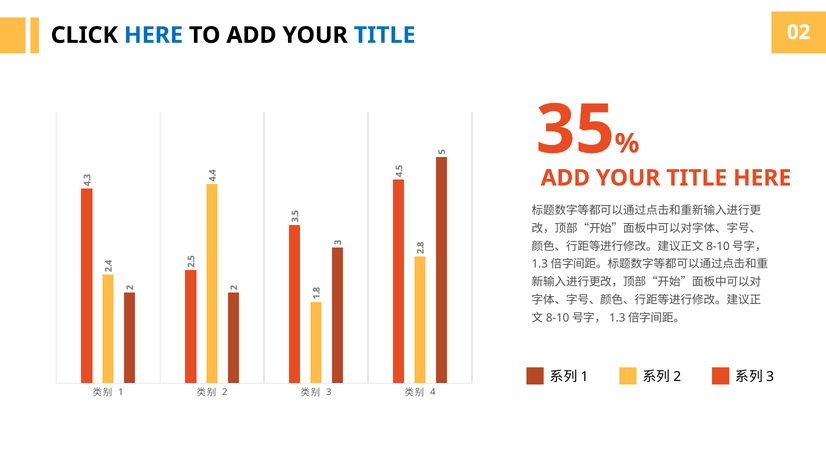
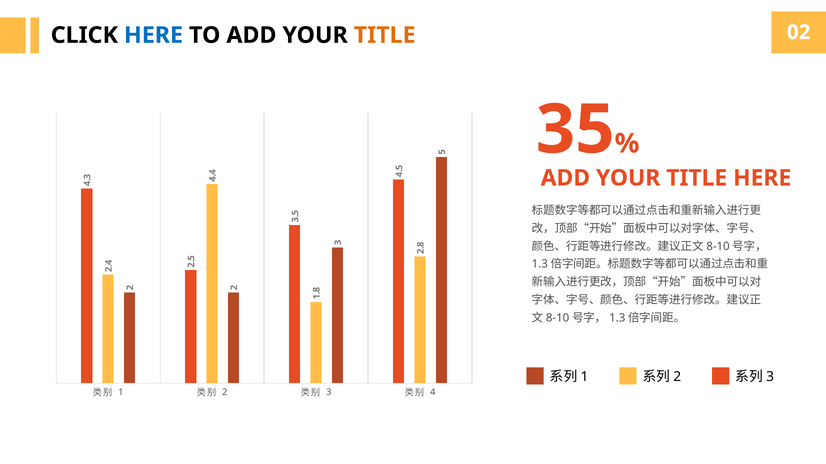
TITLE colour: blue -> orange (385, 35)
